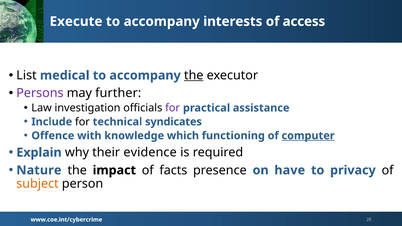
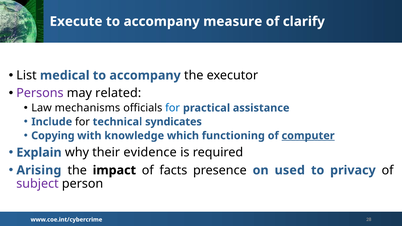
interests: interests -> measure (233, 21)
access: access -> clarify (304, 21)
the underline: present -> none (194, 75)
further: further -> related (118, 93)
investigation: investigation -> mechanisms (87, 108)
for colour: purple -> blue (173, 108)
Offence: Offence -> Copying (53, 136)
Nature: Nature -> Arising (39, 170)
have: have -> used (290, 170)
subject colour: orange -> purple (37, 184)
